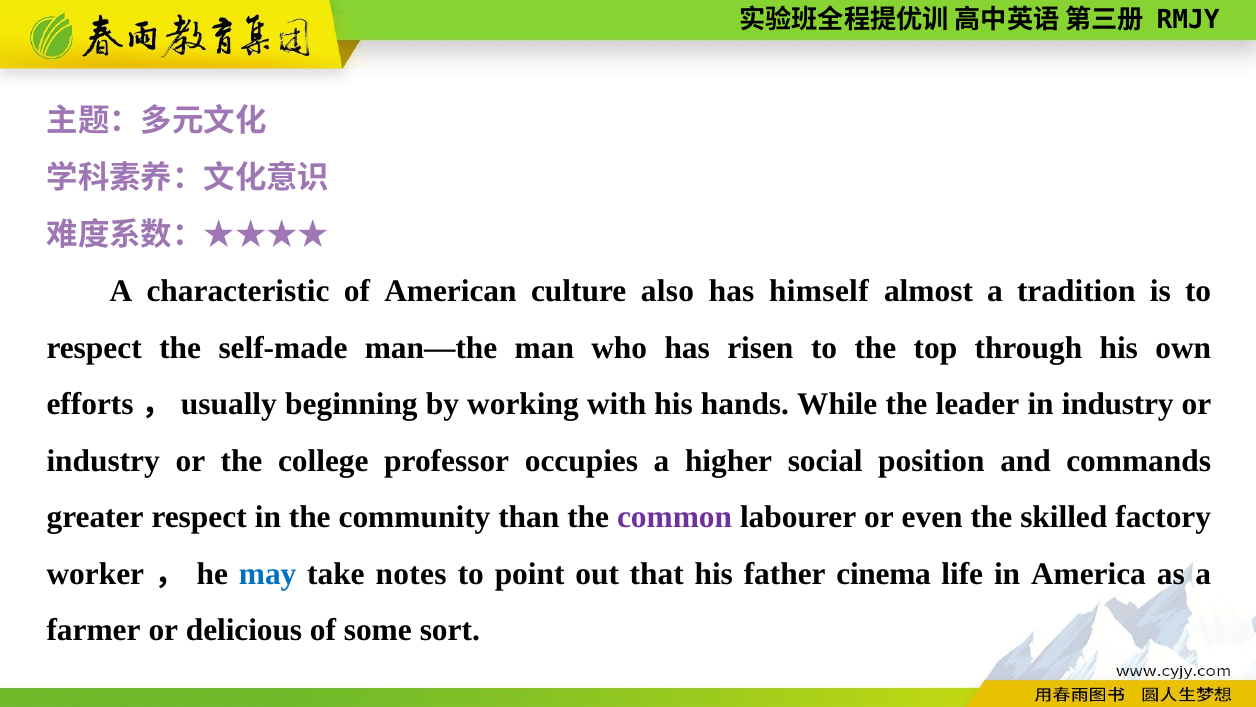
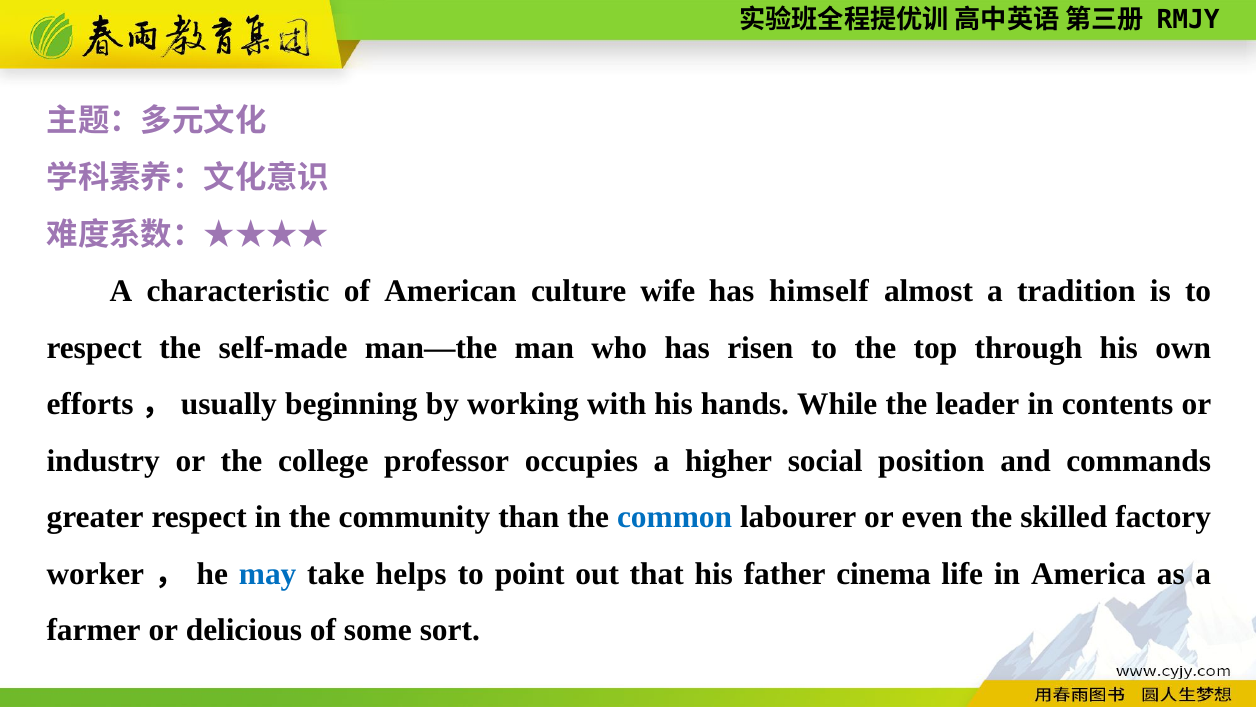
also: also -> wife (668, 291)
in industry: industry -> contents (1118, 404)
common colour: purple -> blue (675, 517)
notes: notes -> helps (411, 574)
